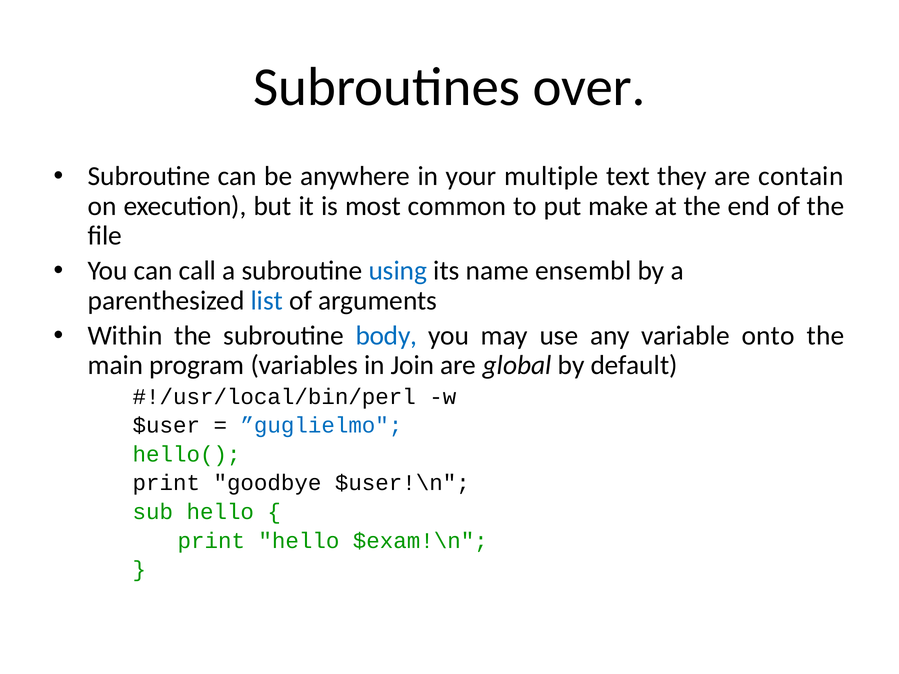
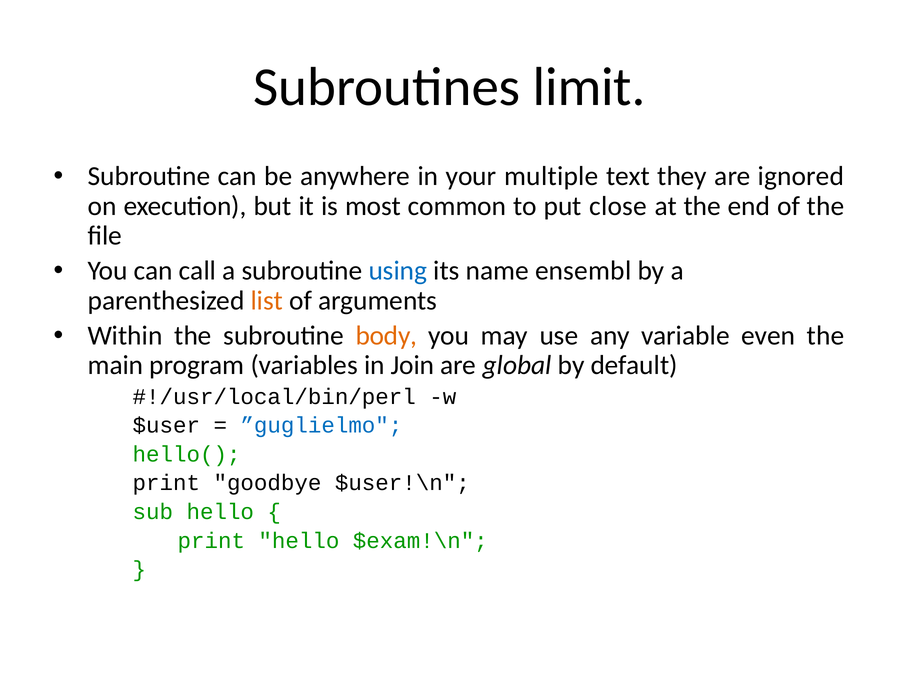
over: over -> limit (589, 87)
contain: contain -> ignored (801, 176)
make: make -> close (618, 206)
list colour: blue -> orange (267, 301)
body colour: blue -> orange (386, 336)
onto: onto -> even (768, 336)
